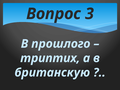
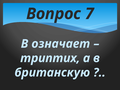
3: 3 -> 7 (89, 14)
прошлого: прошлого -> означает (61, 44)
